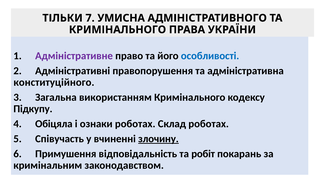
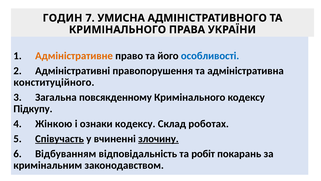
ТІЛЬКИ: ТІЛЬКИ -> ГОДИН (63, 18)
Адміністративне colour: purple -> orange (74, 56)
використанням: використанням -> повсякденному (115, 97)
Обіцяла: Обіцяла -> Жінкою (54, 124)
ознаки роботах: роботах -> кодексу (135, 124)
Співучасть underline: none -> present (60, 138)
Примушення: Примушення -> Відбуванням (66, 153)
